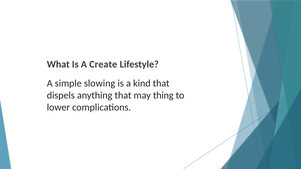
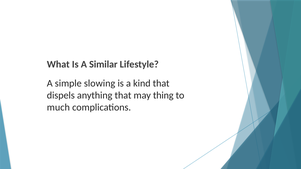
Create: Create -> Similar (103, 64)
lower: lower -> much (58, 107)
